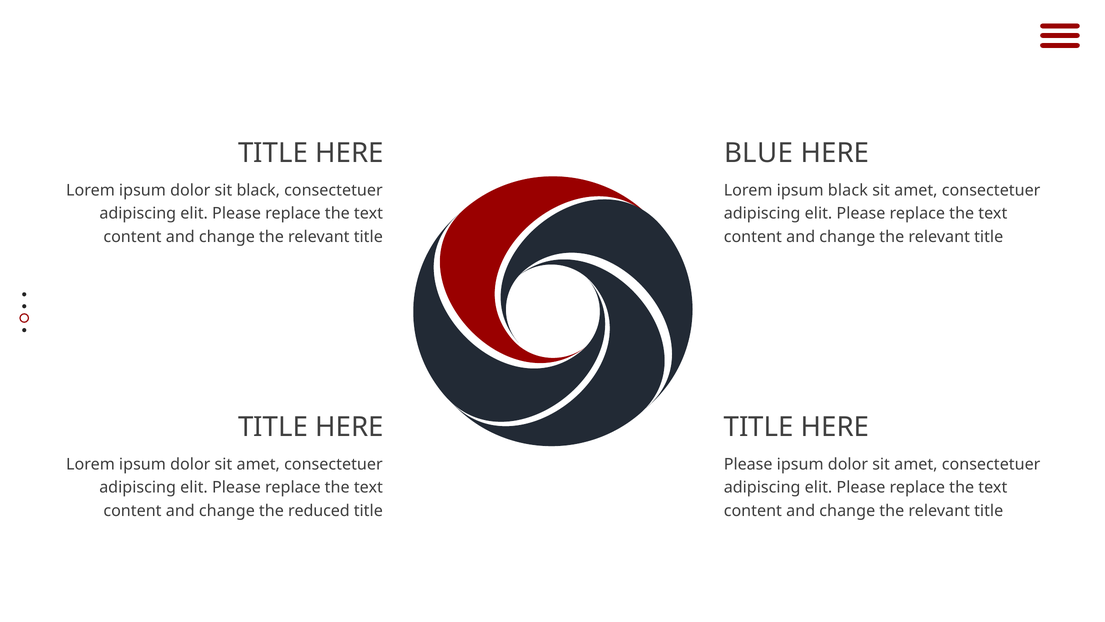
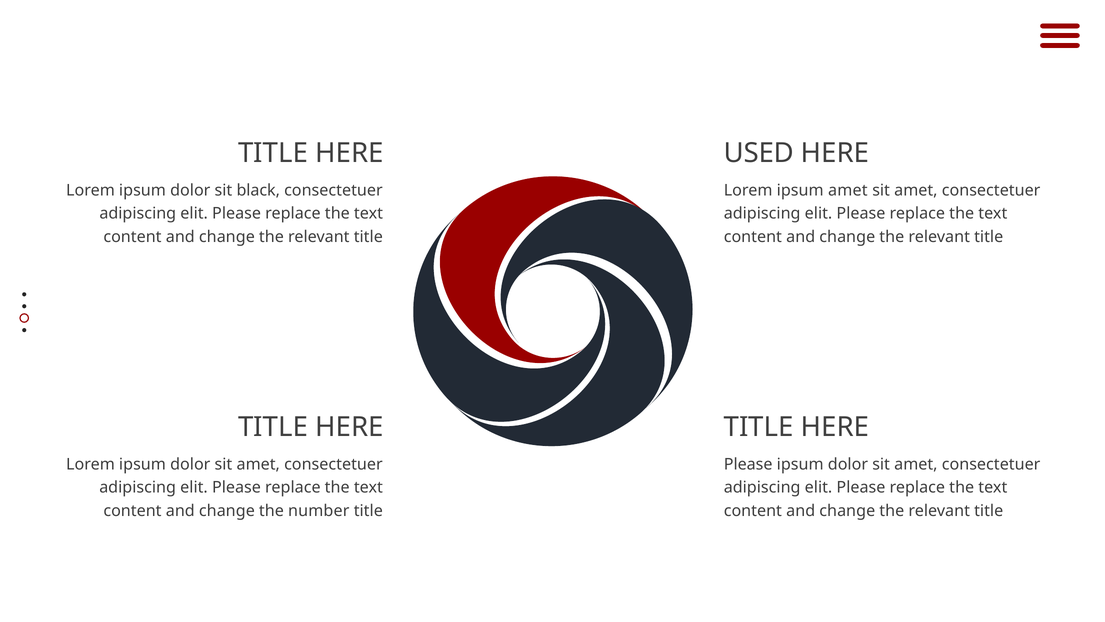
BLUE: BLUE -> USED (759, 153)
ipsum black: black -> amet (848, 190)
reduced: reduced -> number (319, 510)
